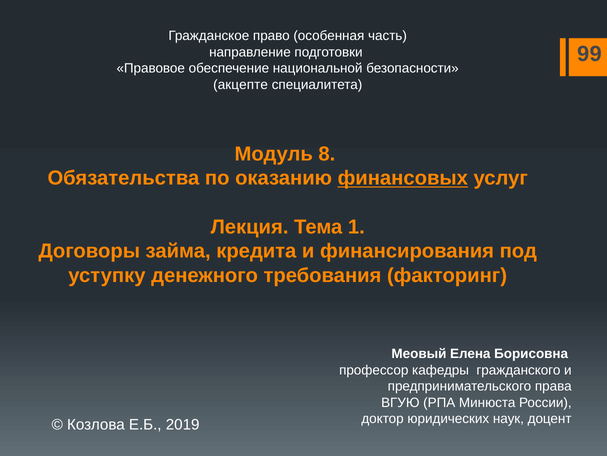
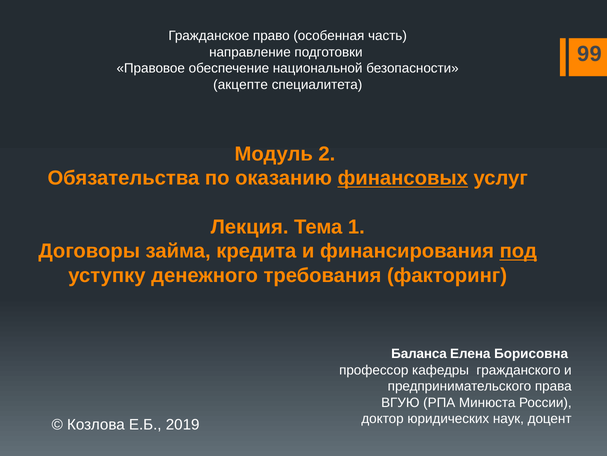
8: 8 -> 2 (327, 154)
под underline: none -> present (518, 251)
Меовый: Меовый -> Баланса (419, 353)
